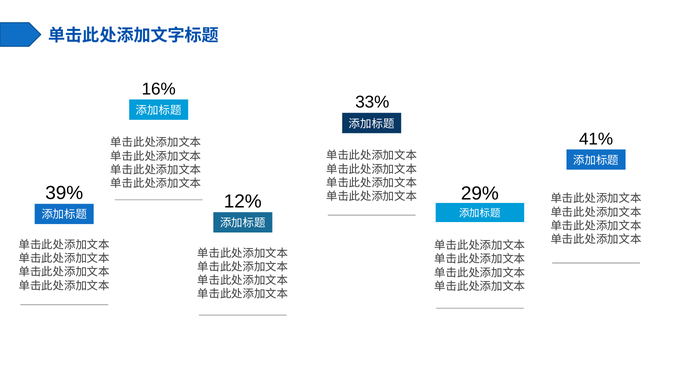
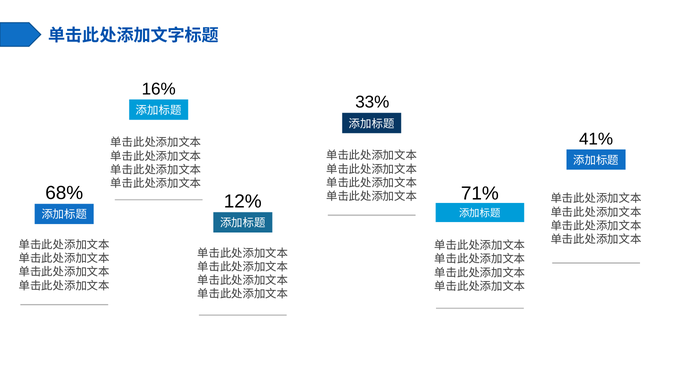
39%: 39% -> 68% (64, 193)
29%: 29% -> 71% (480, 194)
